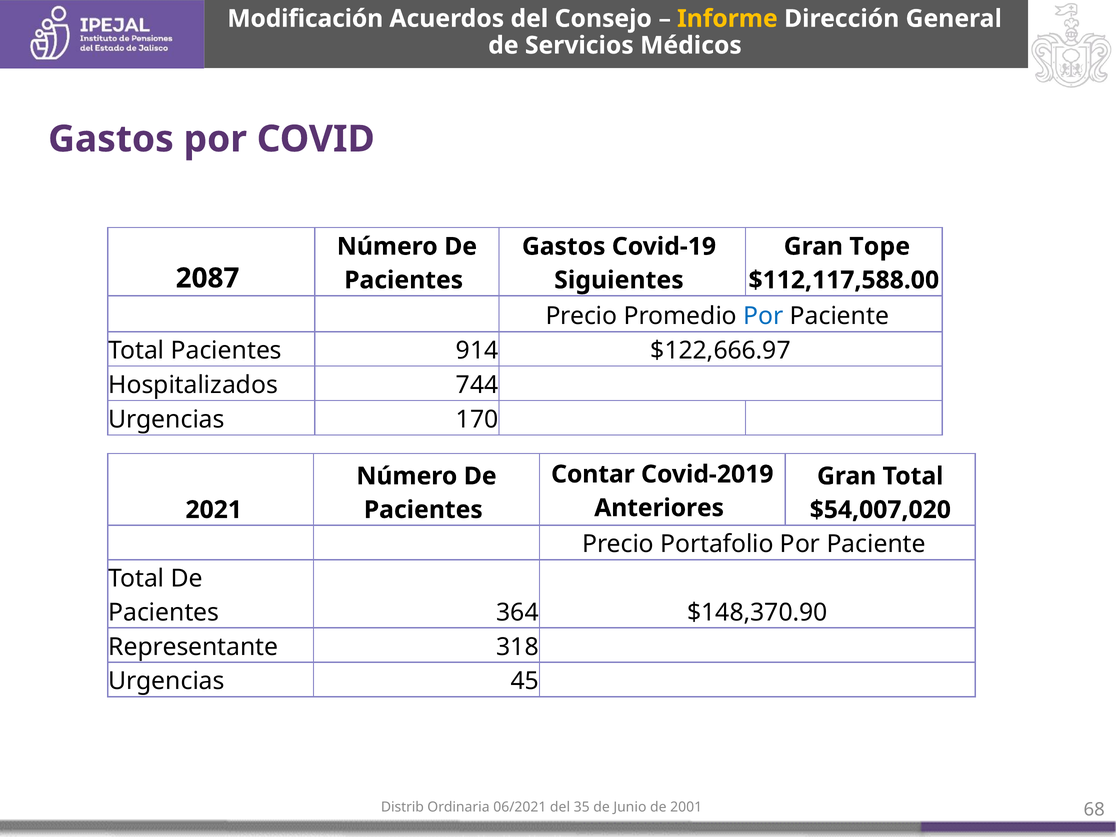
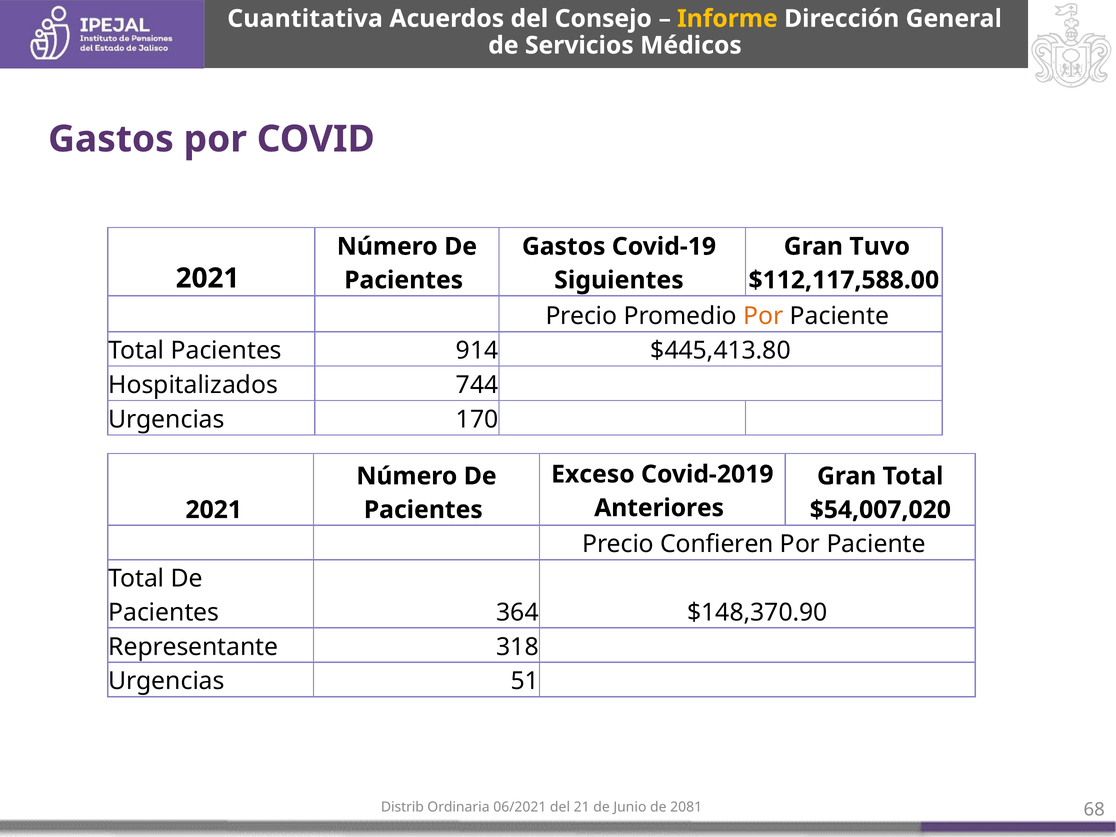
Modificación: Modificación -> Cuantitativa (305, 19)
Tope: Tope -> Tuvo (880, 246)
2087: 2087 -> 2021 (208, 278)
Por colour: blue -> orange (763, 316)
$122,666.97: $122,666.97 -> $445,413.80 (721, 351)
Contar: Contar -> Exceso (593, 474)
Portafolio: Portafolio -> Confieren (717, 544)
45: 45 -> 51 (525, 681)
35: 35 -> 21 (582, 807)
2001: 2001 -> 2081 (686, 807)
